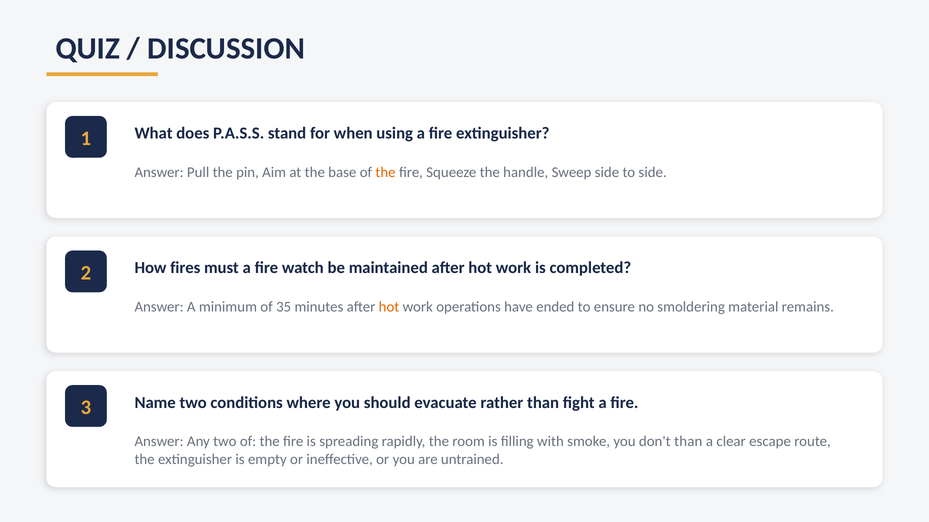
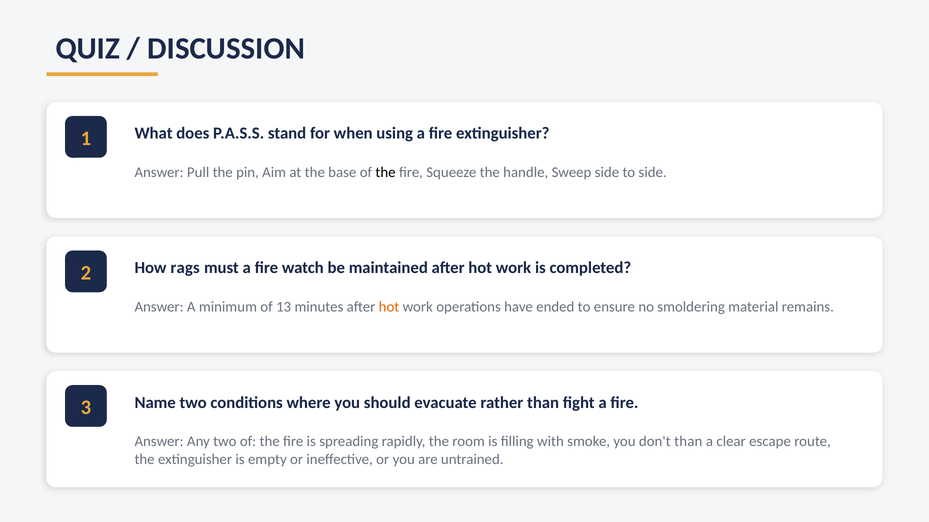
the colour: orange -> black (386, 172)
fires: fires -> rags (185, 268)
35: 35 -> 13 (284, 307)
